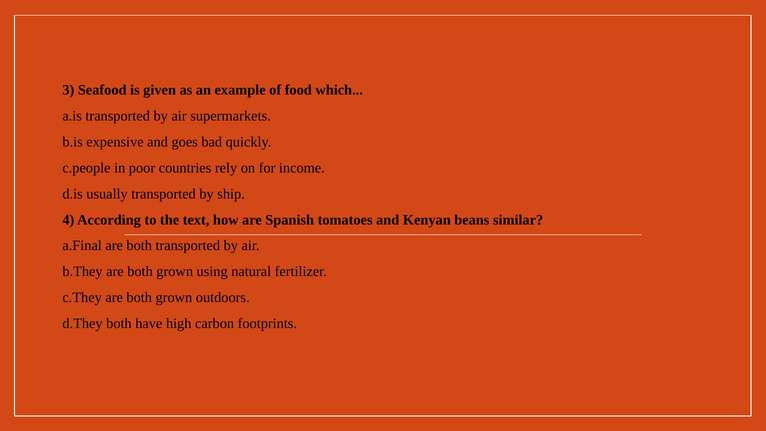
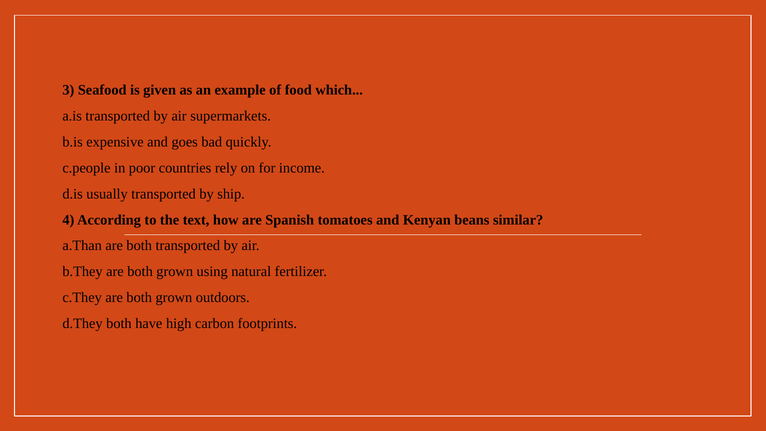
a.Final: a.Final -> a.Than (82, 246)
